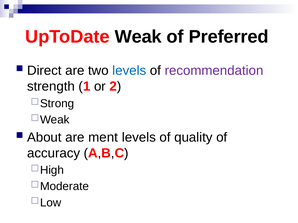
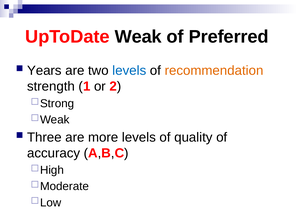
Direct: Direct -> Years (44, 71)
recommendation colour: purple -> orange (214, 71)
About: About -> Three (44, 138)
ment: ment -> more (103, 138)
